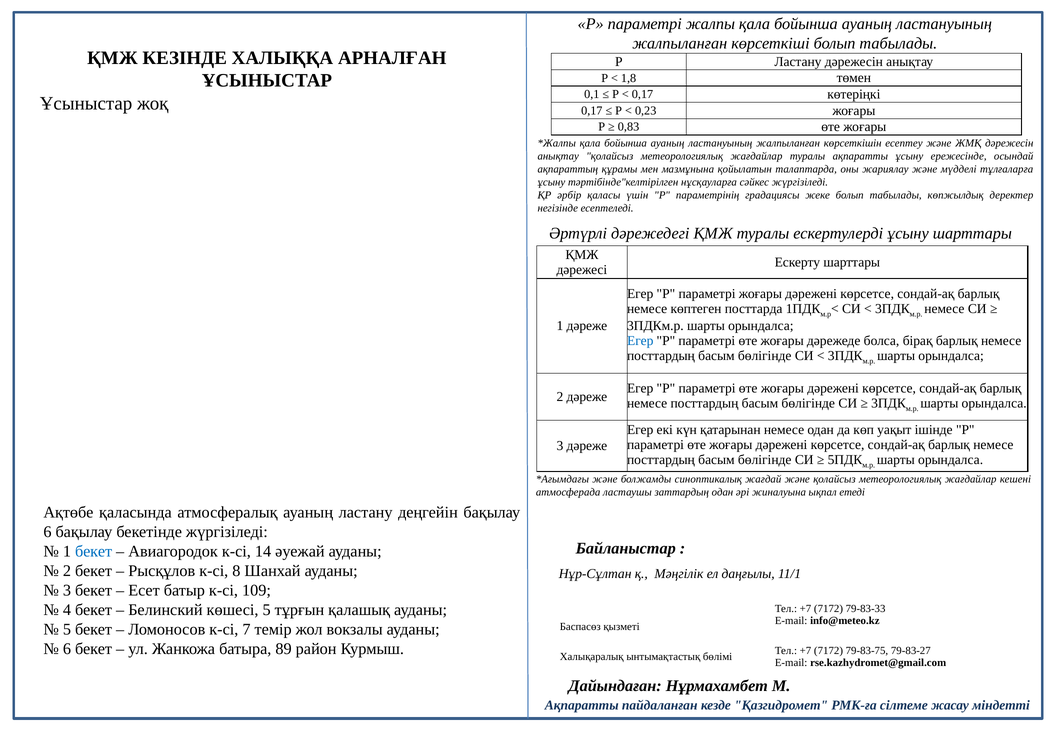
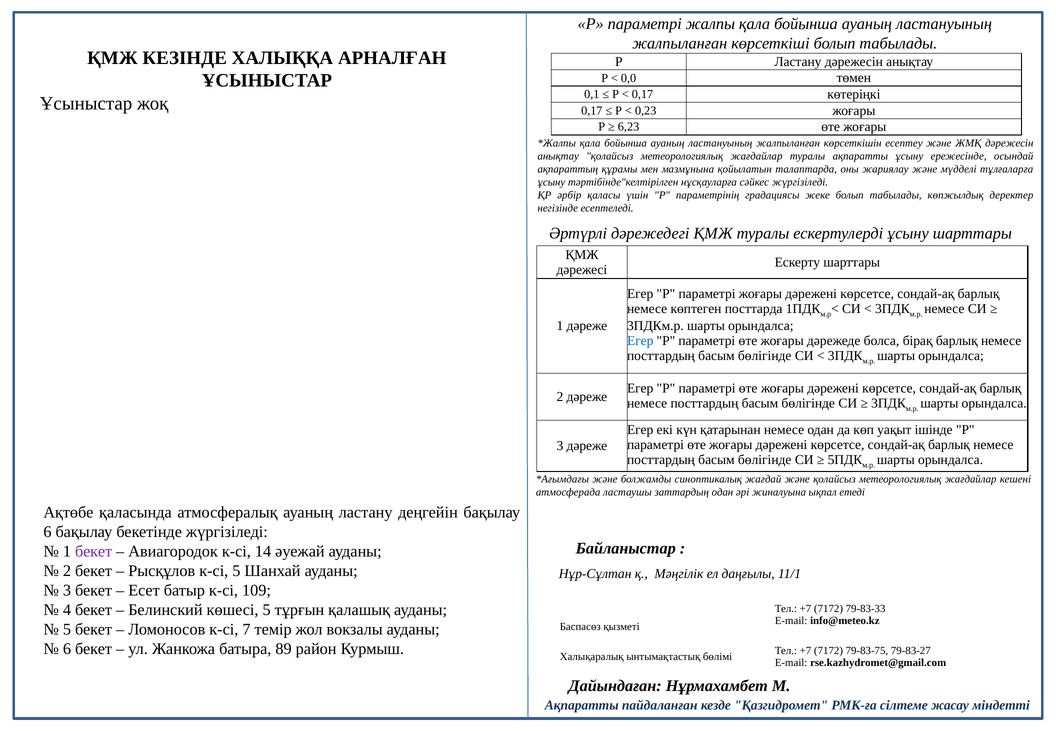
1,8: 1,8 -> 0,0 (629, 78)
0,83: 0,83 -> 6,23 (629, 127)
бекет colour: blue -> purple (94, 551)
к-сі 8: 8 -> 5 (236, 571)
